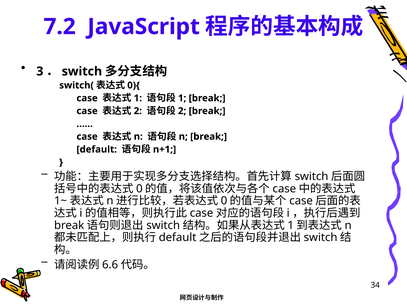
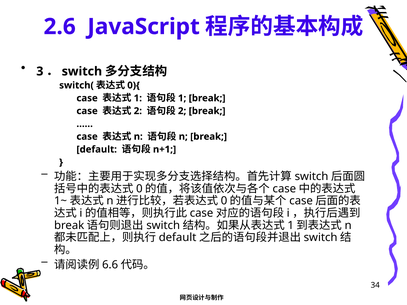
7.2: 7.2 -> 2.6 (60, 27)
